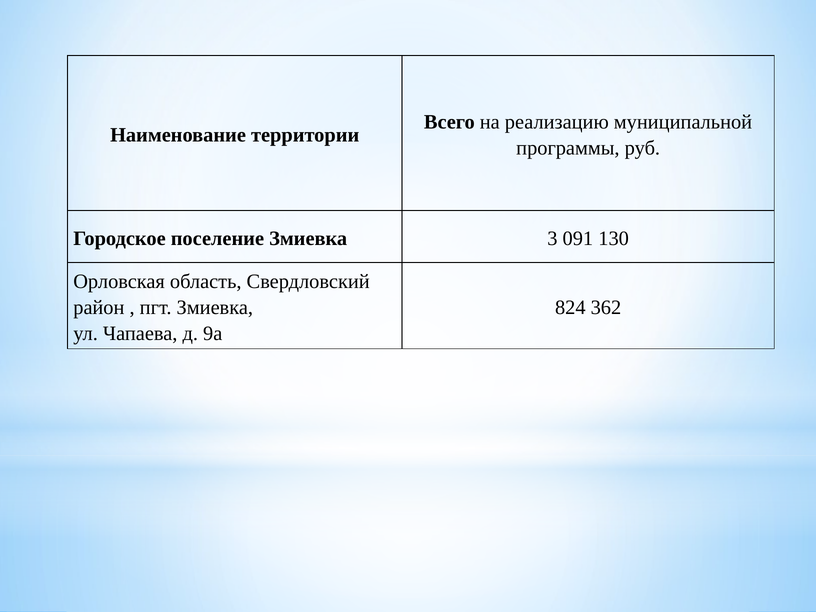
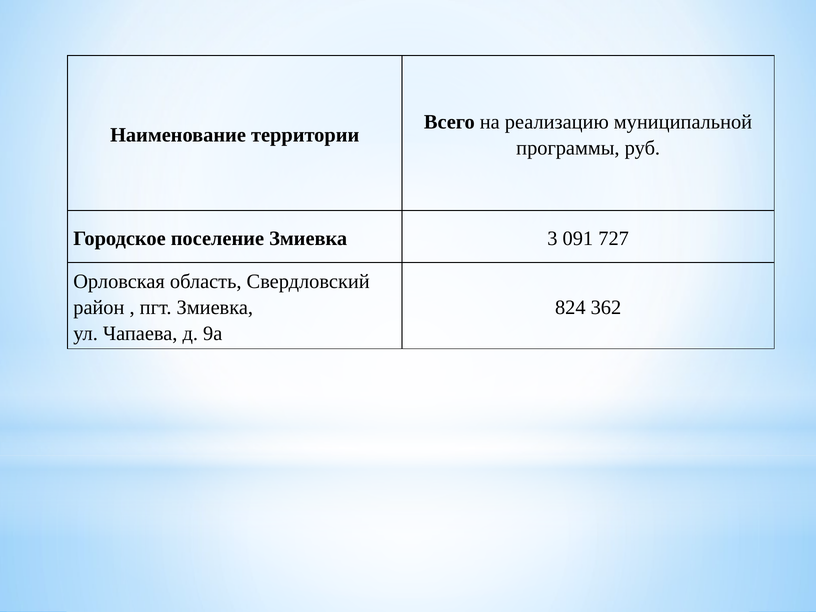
130: 130 -> 727 (614, 238)
